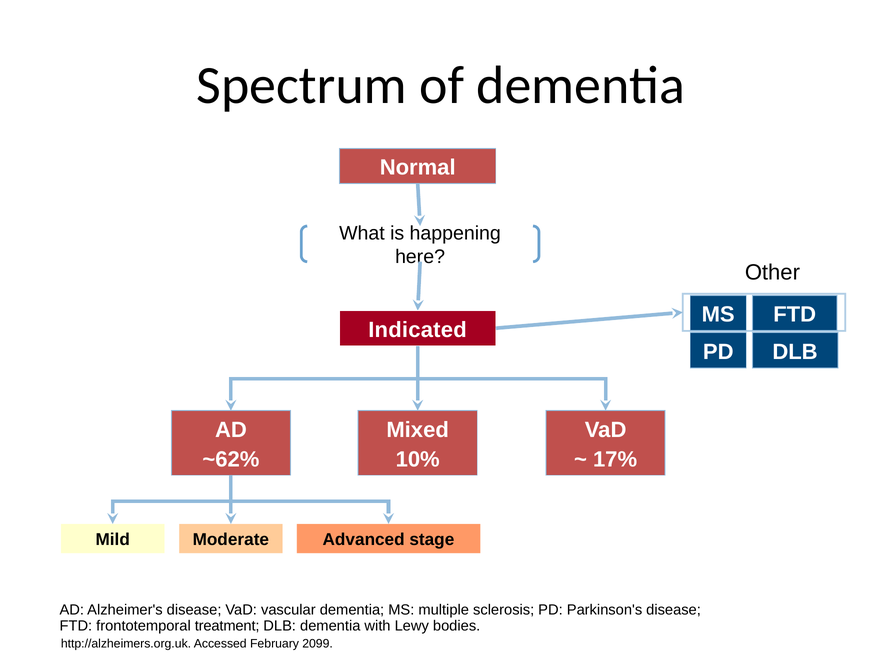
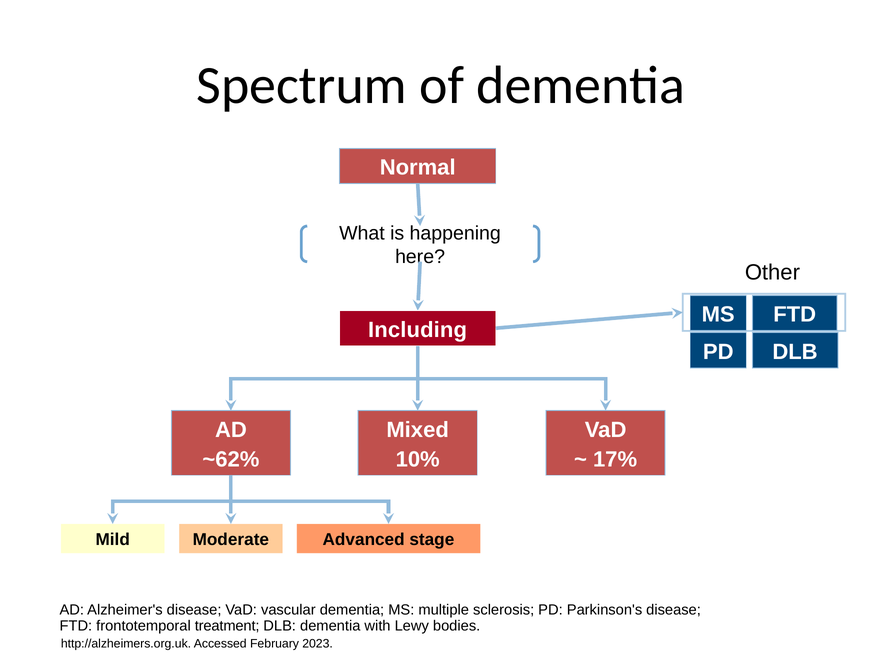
Indicated: Indicated -> Including (418, 329)
2099: 2099 -> 2023 (318, 643)
